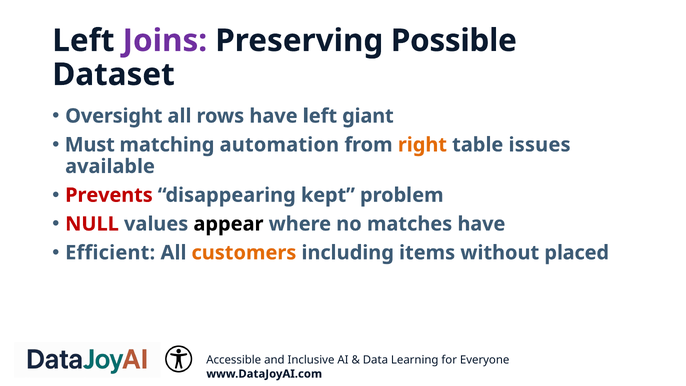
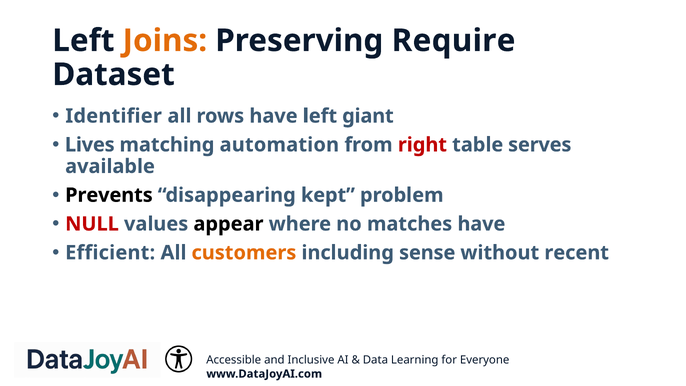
Joins colour: purple -> orange (165, 41)
Possible: Possible -> Require (454, 41)
Oversight: Oversight -> Identifier (114, 116)
Must: Must -> Lives (90, 145)
right colour: orange -> red (422, 145)
issues: issues -> serves (540, 145)
Prevents colour: red -> black (109, 195)
items: items -> sense (427, 253)
placed: placed -> recent (577, 253)
